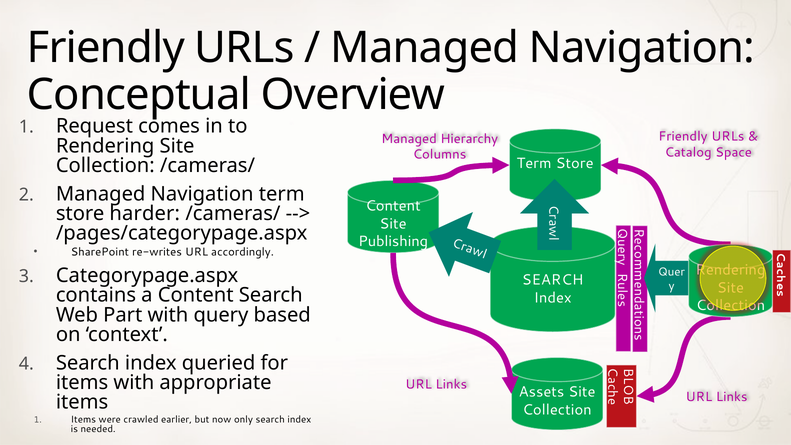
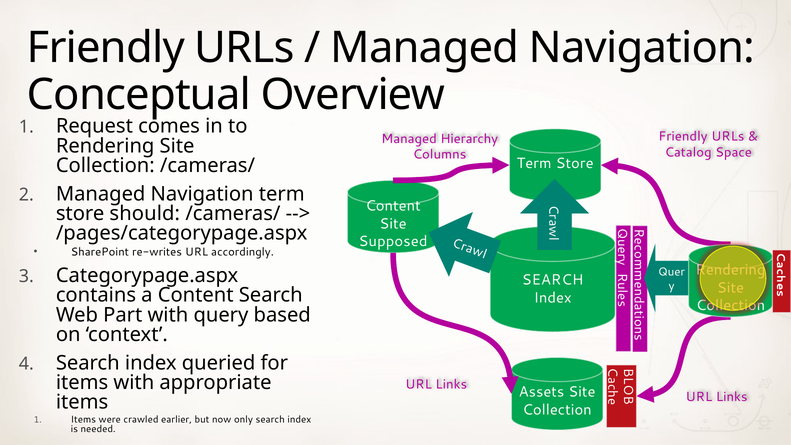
harder: harder -> should (145, 214)
Publishing: Publishing -> Supposed (393, 241)
